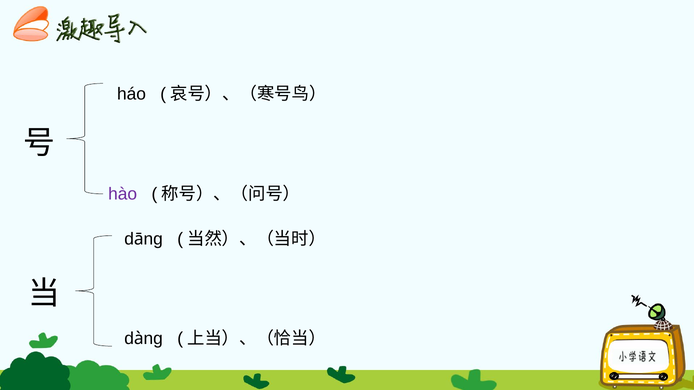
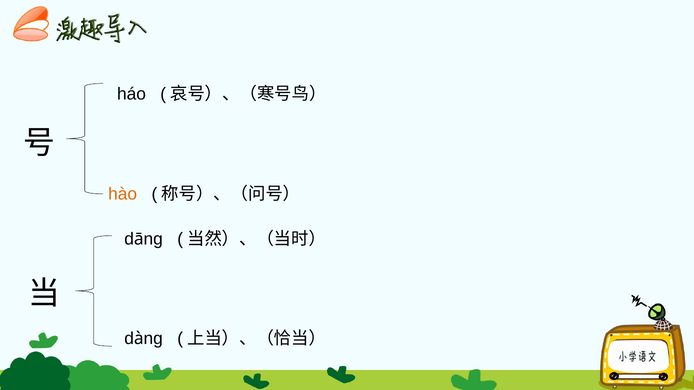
hào colour: purple -> orange (123, 194)
